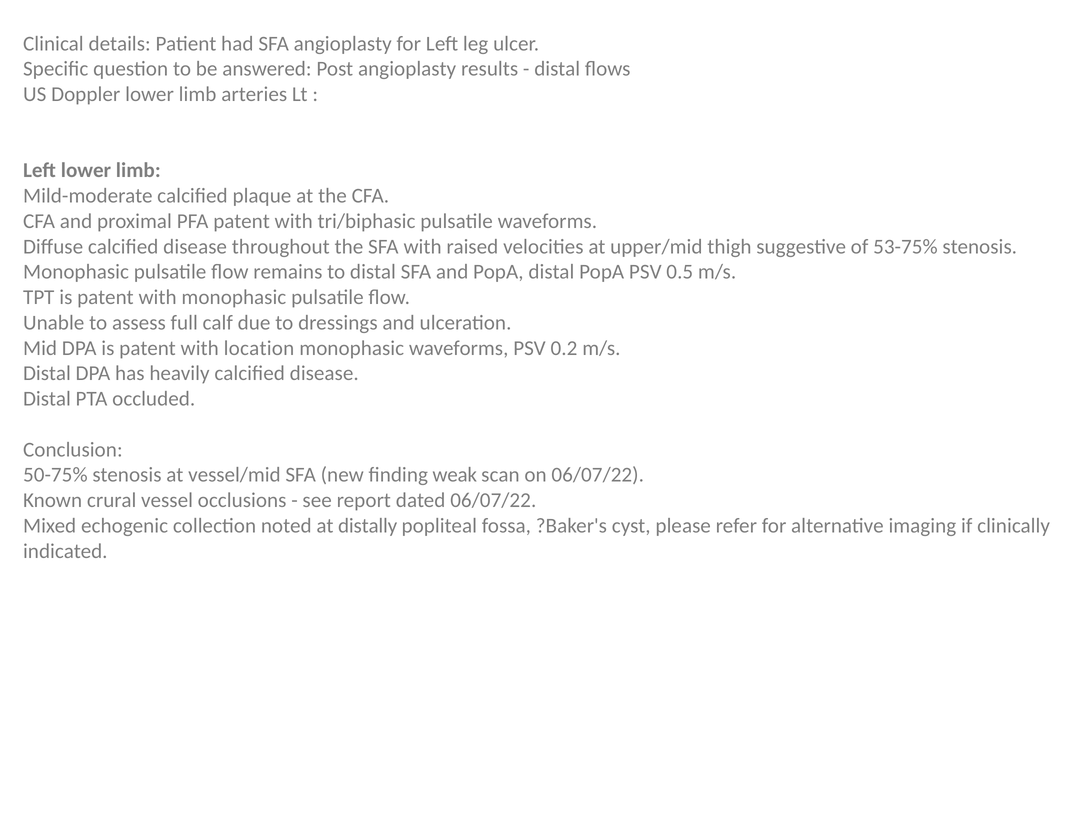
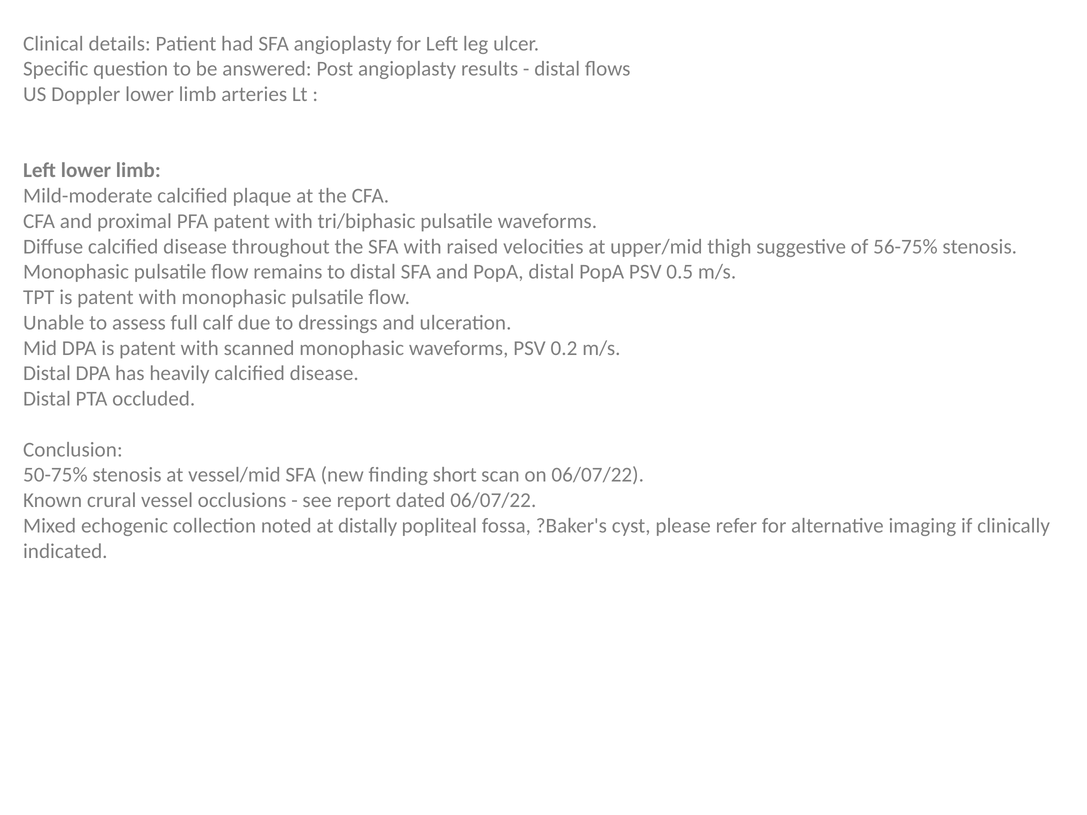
53-75%: 53-75% -> 56-75% (905, 247)
location: location -> scanned (259, 348)
weak: weak -> short (455, 475)
